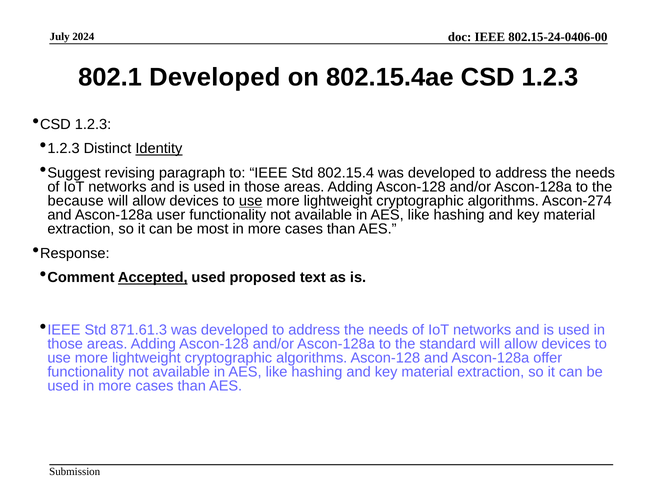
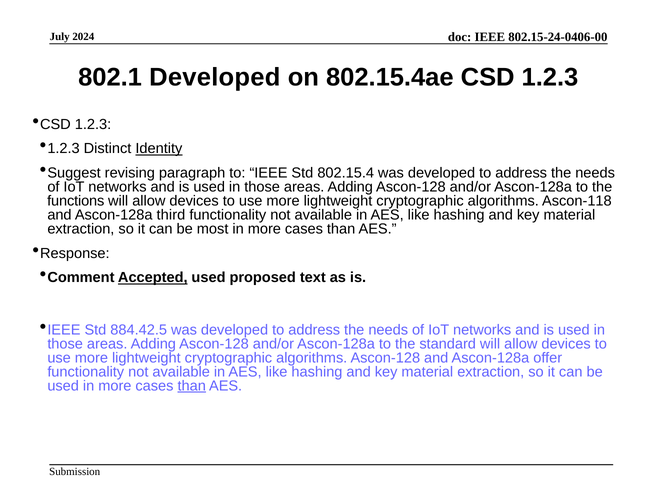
because: because -> functions (76, 201)
use underline: present -> none (251, 201)
Ascon-274: Ascon-274 -> Ascon-118 (577, 201)
user: user -> third (171, 215)
871.61.3: 871.61.3 -> 884.42.5 (139, 330)
than underline: none -> present (192, 386)
